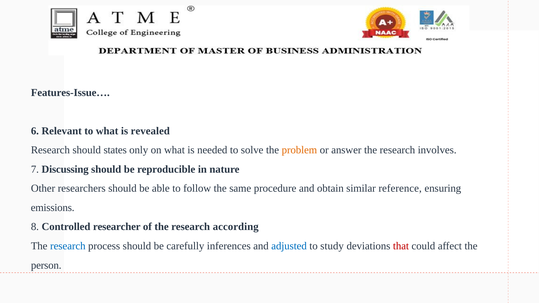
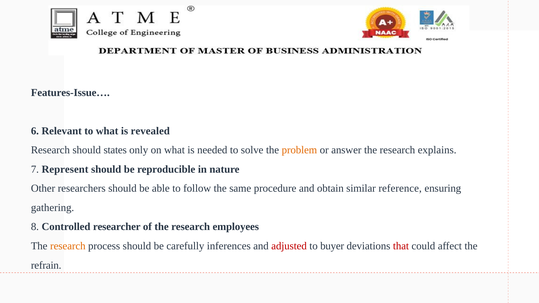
involves: involves -> explains (437, 150)
Discussing: Discussing -> Represent (65, 169)
emissions: emissions -> gathering (53, 208)
according: according -> employees (236, 227)
research colour: blue -> orange (68, 246)
adjusted colour: blue -> red (289, 246)
study: study -> buyer (332, 246)
person: person -> refrain (46, 265)
